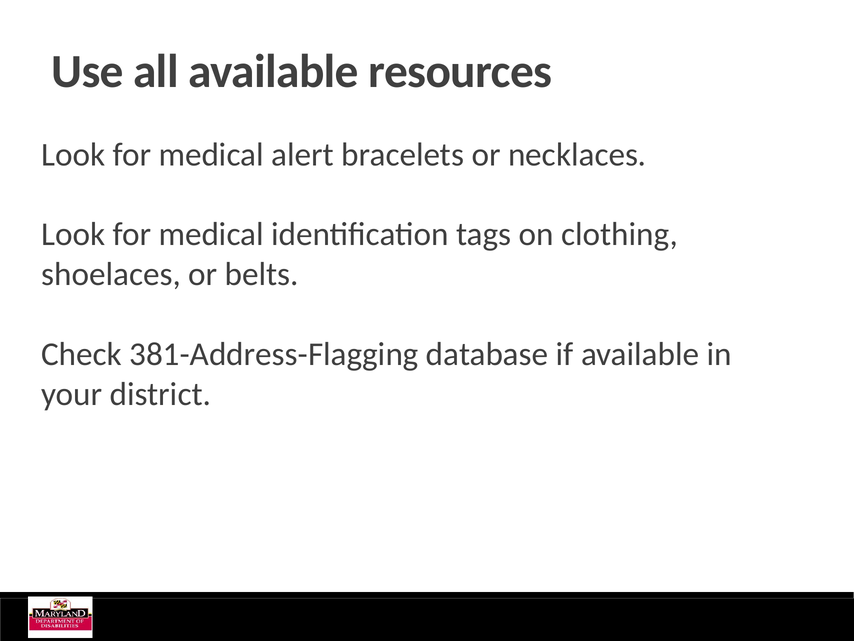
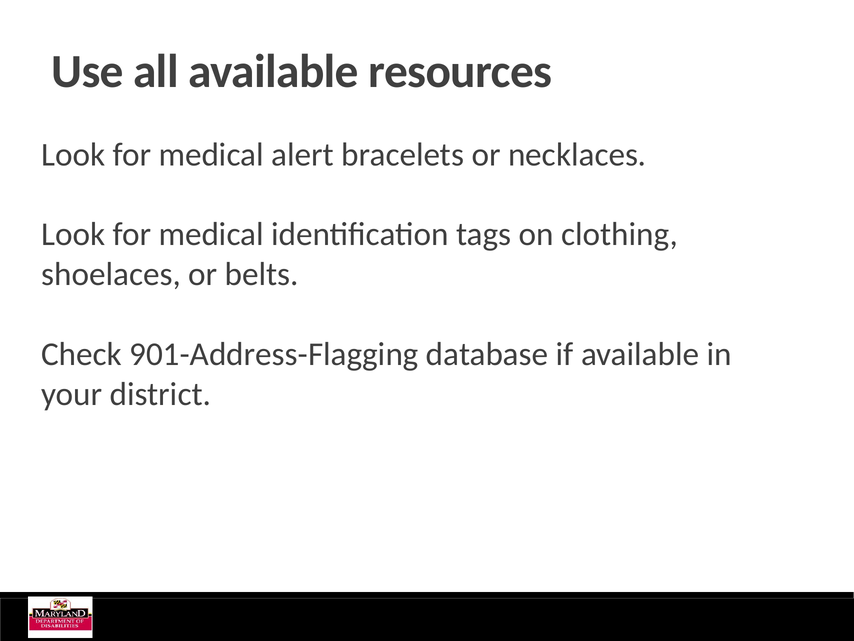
381-Address-Flagging: 381-Address-Flagging -> 901-Address-Flagging (274, 354)
